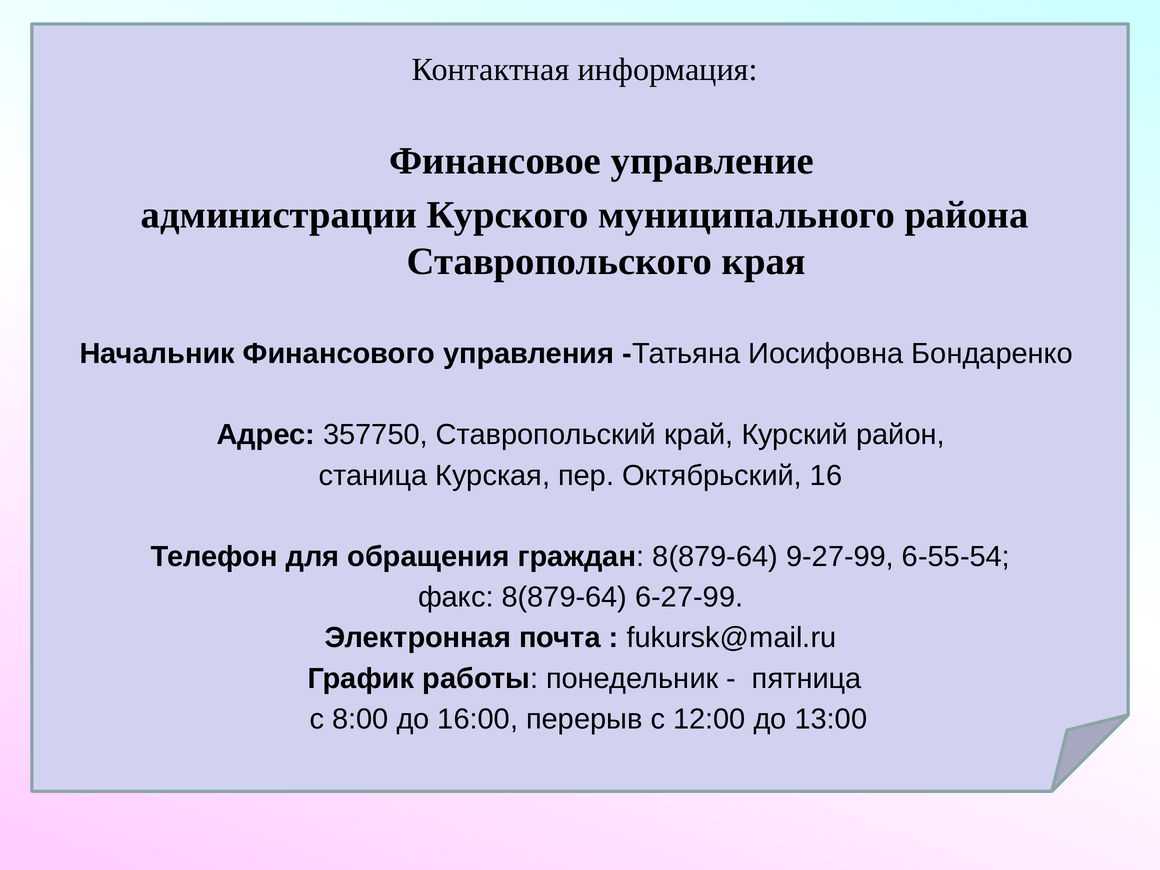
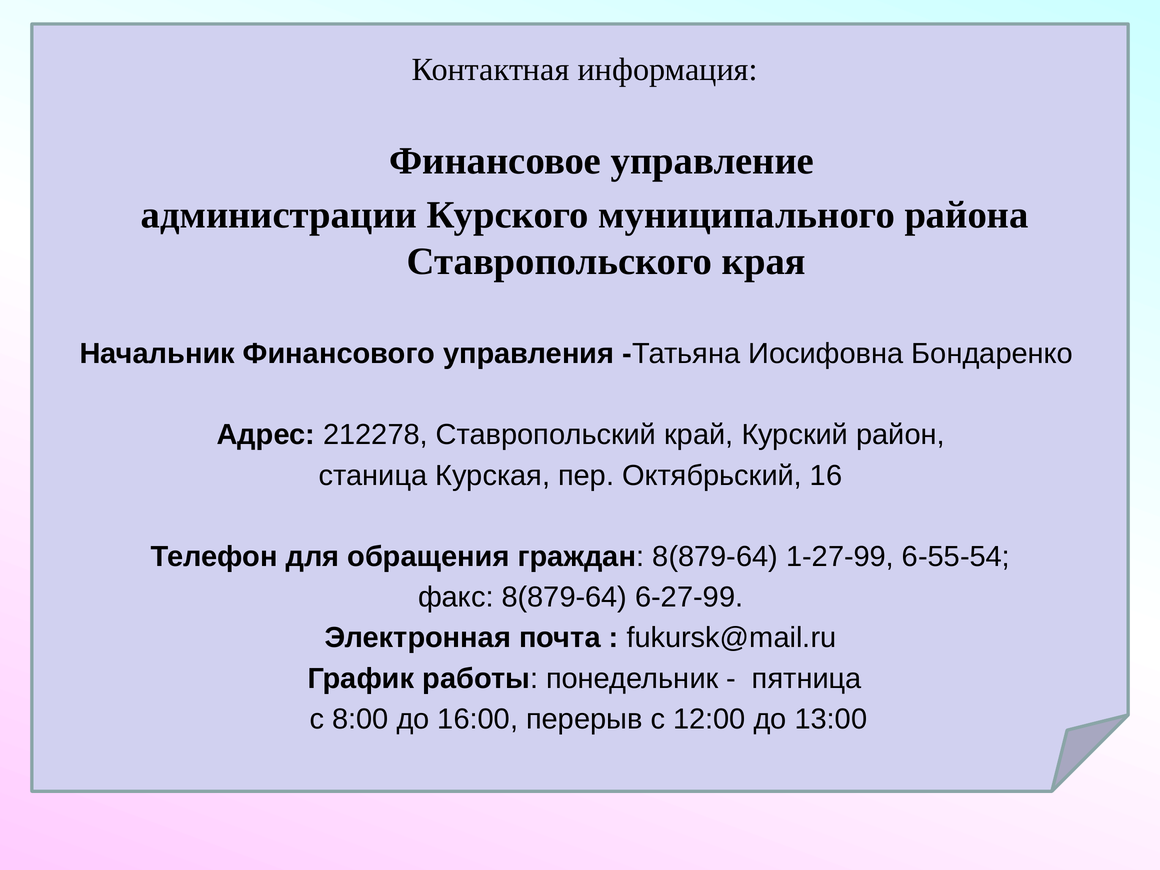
357750: 357750 -> 212278 (375, 435)
9-27-99: 9-27-99 -> 1-27-99 (840, 557)
